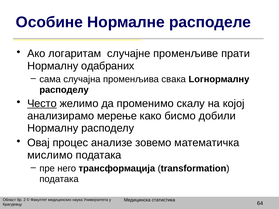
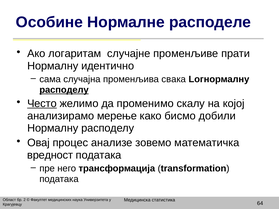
одабраних: одабраних -> идентично (108, 66)
расподелу underline: none -> present (64, 90)
мислимо: мислимо -> вредност (50, 155)
